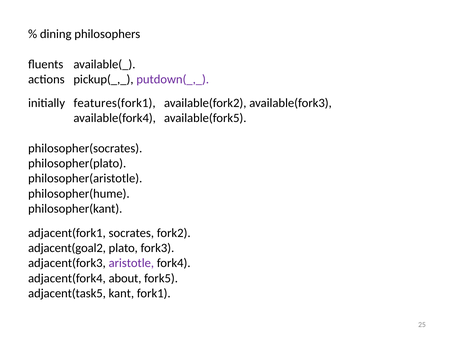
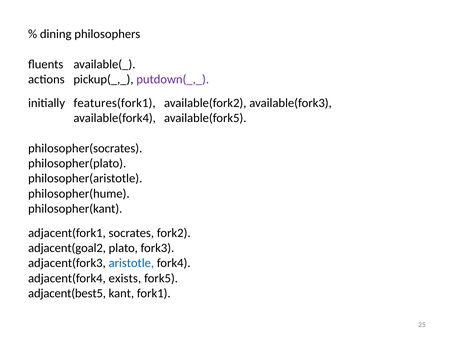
aristotle colour: purple -> blue (131, 263)
about: about -> exists (125, 278)
adjacent(task5: adjacent(task5 -> adjacent(best5 (67, 293)
